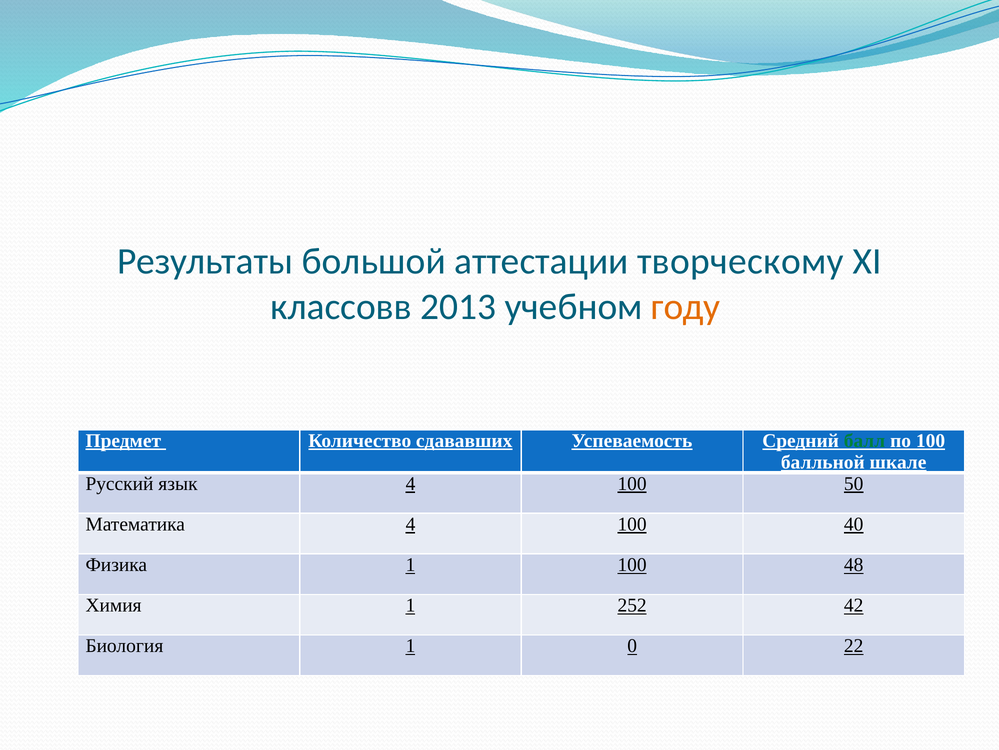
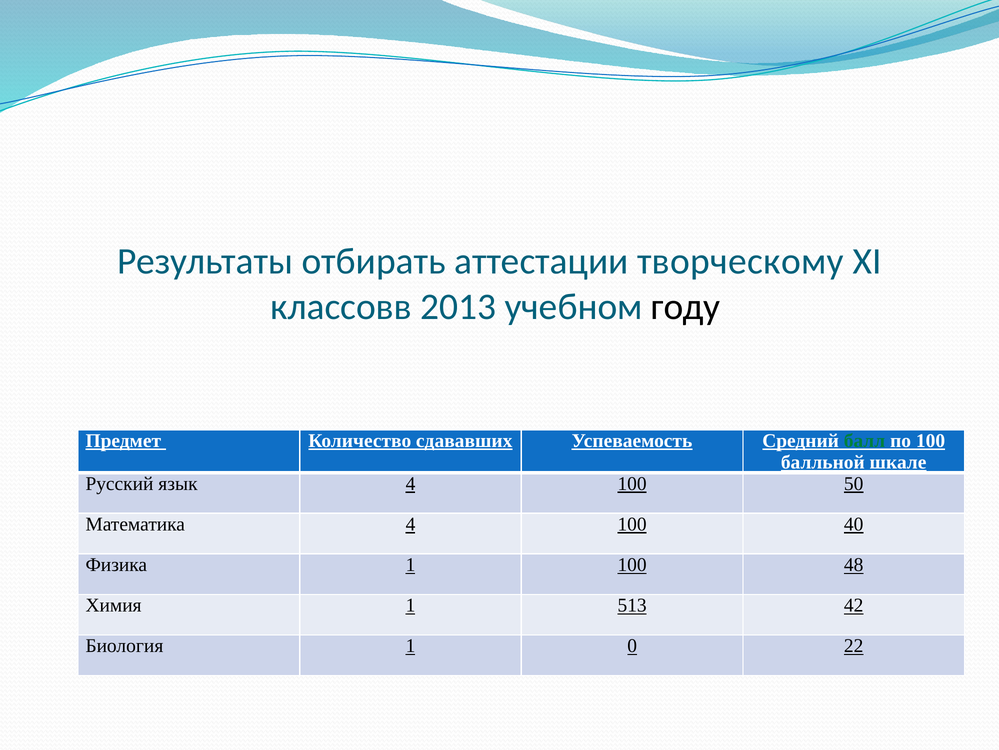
большой: большой -> отбирать (374, 261)
году colour: orange -> black (686, 307)
252: 252 -> 513 (632, 605)
